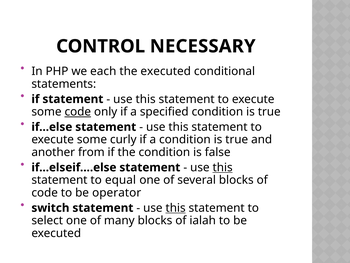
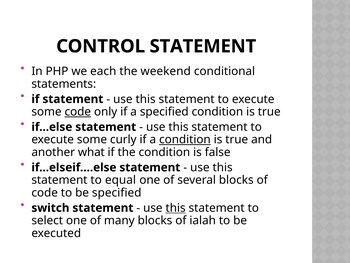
CONTROL NECESSARY: NECESSARY -> STATEMENT (203, 46)
the executed: executed -> weekend (166, 71)
condition underline: none -> present (185, 139)
from: from -> what (91, 152)
this underline: present -> none (223, 167)
be operator: operator -> specified (117, 192)
